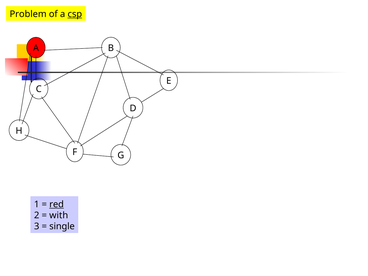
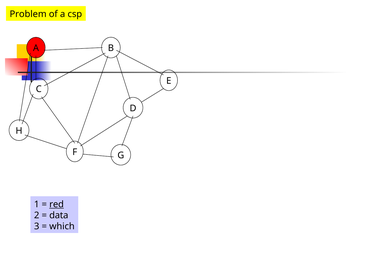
csp underline: present -> none (75, 14)
with: with -> data (59, 215)
single: single -> which (62, 226)
